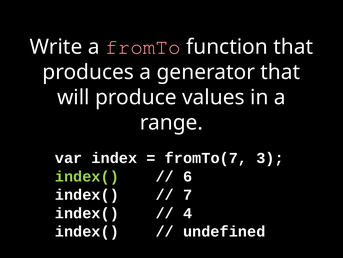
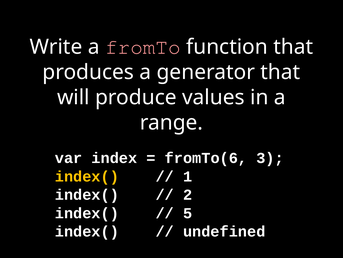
fromTo(7: fromTo(7 -> fromTo(6 (206, 158)
index( colour: light green -> yellow (87, 176)
6: 6 -> 1 (188, 176)
7: 7 -> 2 (188, 194)
4: 4 -> 5 (188, 213)
